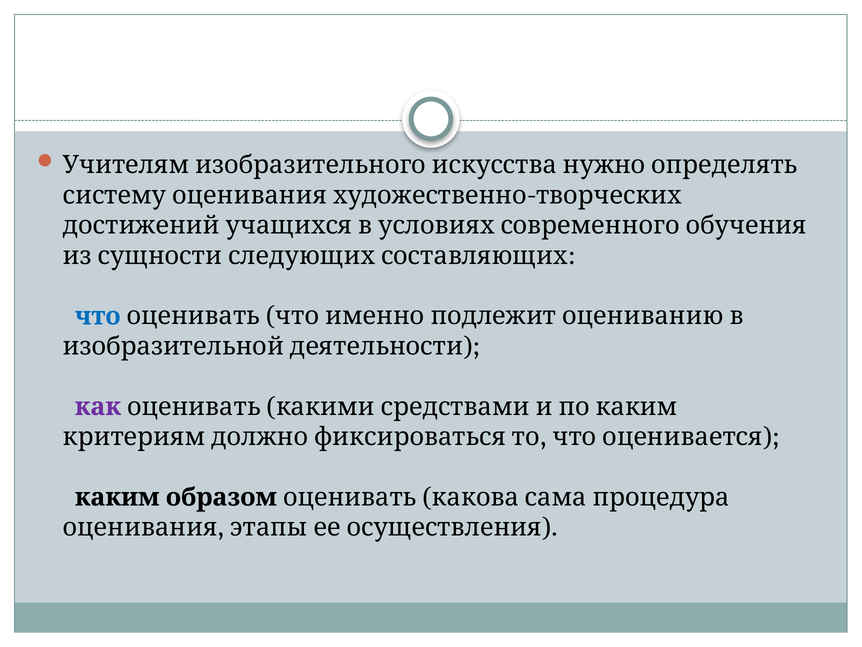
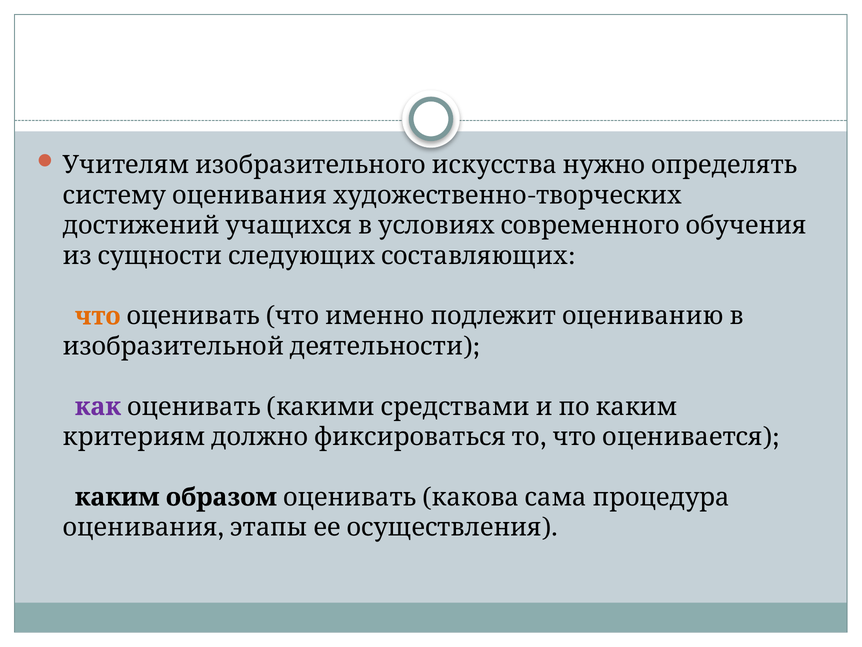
что colour: blue -> orange (98, 316)
